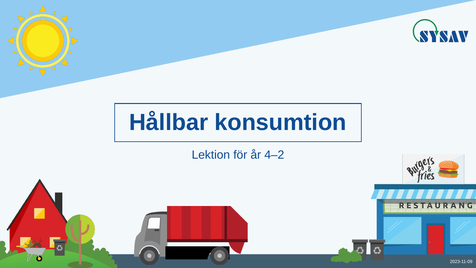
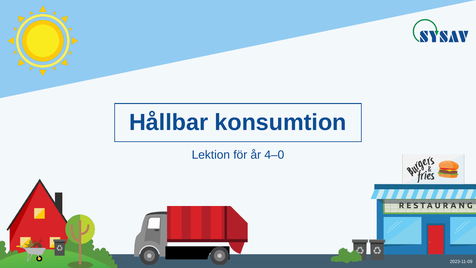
4–2: 4–2 -> 4–0 (274, 155)
